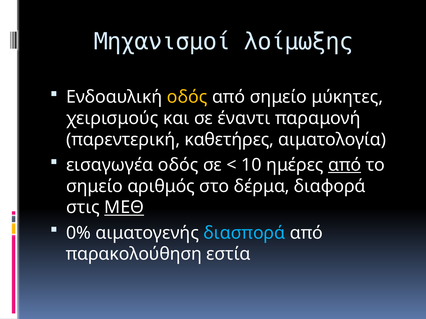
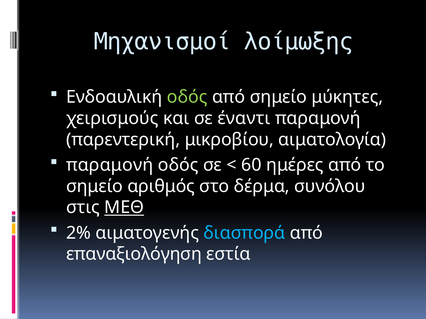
οδός colour: yellow -> light green (187, 97)
καθετήρες: καθετήρες -> μικροβίου (229, 140)
εισαγωγέα: εισαγωγέα -> παραμονή (110, 165)
10: 10 -> 60 (251, 165)
από underline: present -> none (345, 165)
διαφορά: διαφορά -> συνόλου (330, 186)
0%: 0% -> 2% (78, 233)
παρακολούθηση: παρακολούθηση -> επαναξιολόγηση (134, 255)
